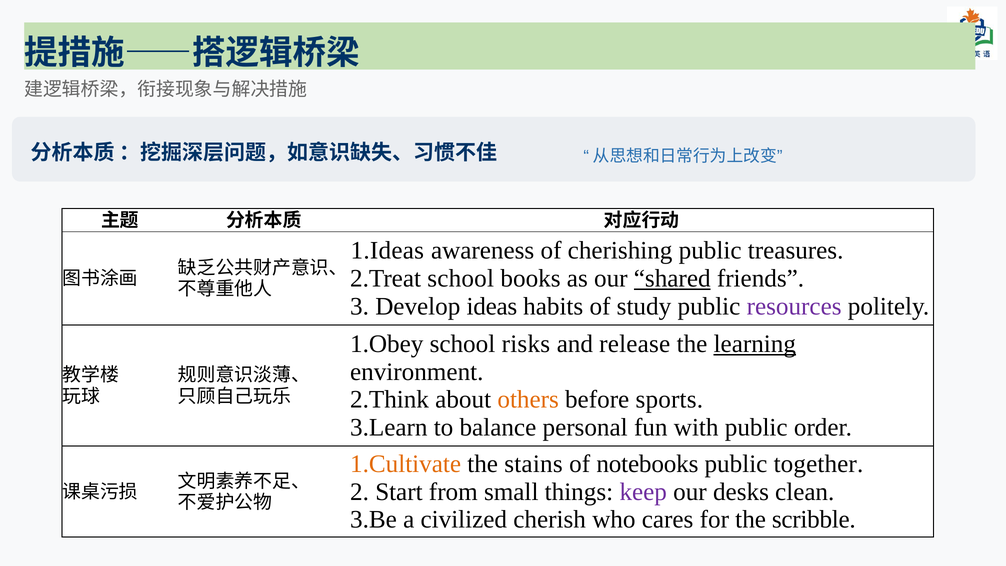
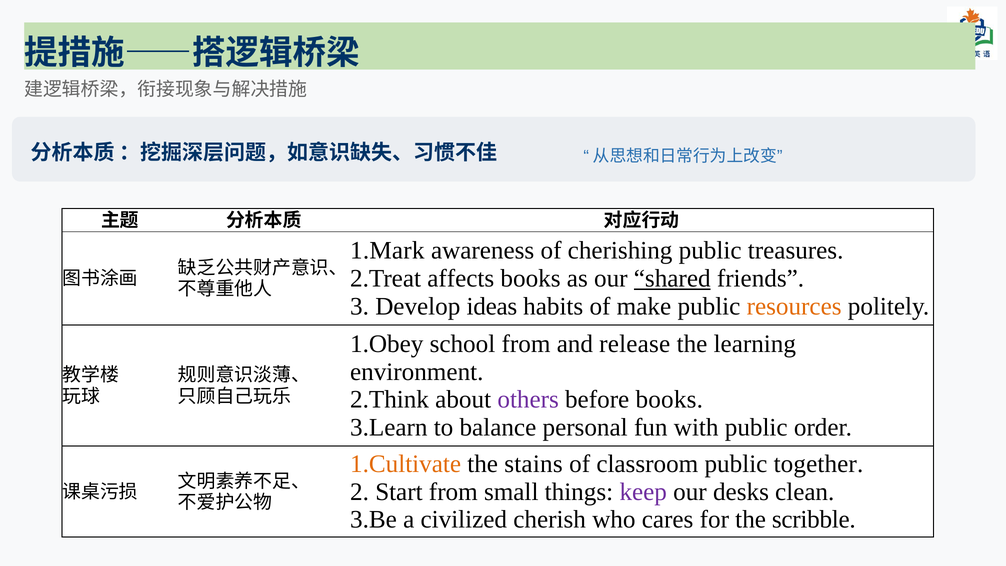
1.Ideas: 1.Ideas -> 1.Mark (387, 251)
2.Treat school: school -> affects (461, 278)
study: study -> make (644, 306)
resources colour: purple -> orange (794, 306)
school risks: risks -> from (526, 344)
learning underline: present -> none (755, 344)
others colour: orange -> purple (528, 399)
before sports: sports -> books (669, 399)
notebooks: notebooks -> classroom (647, 464)
